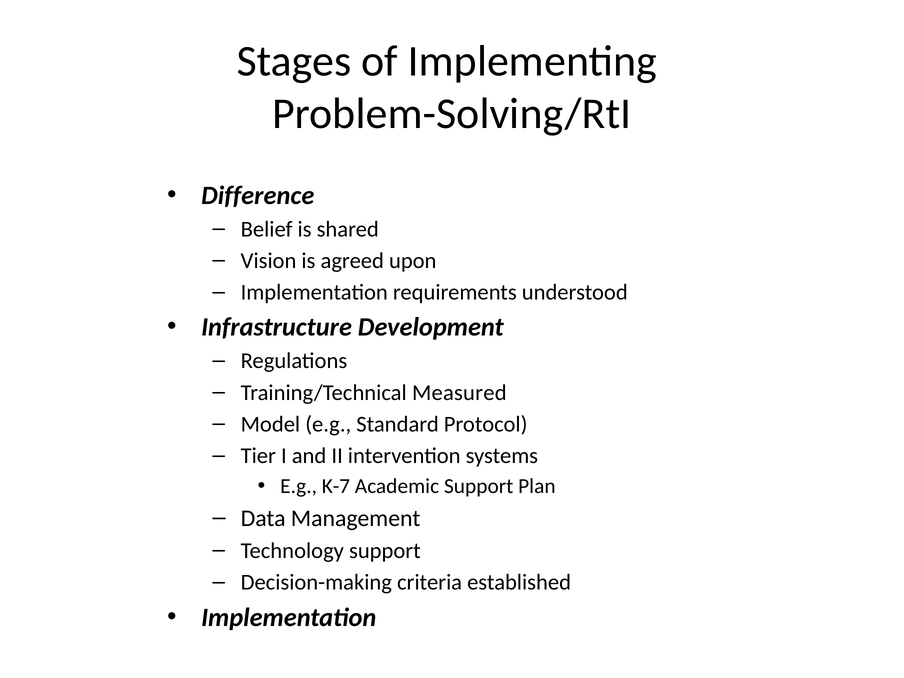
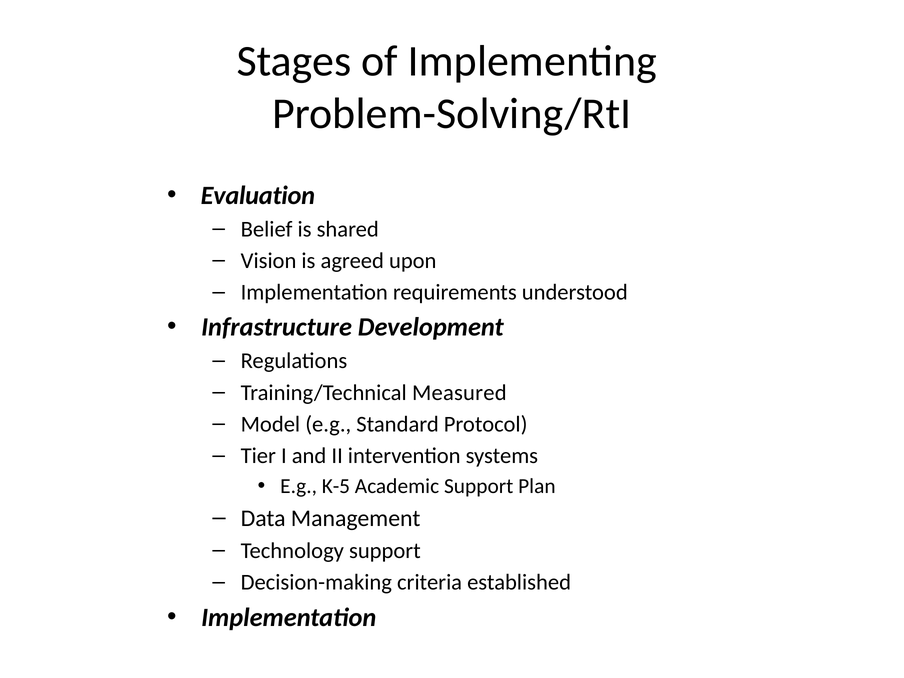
Difference: Difference -> Evaluation (258, 195)
K-7: K-7 -> K-5 (336, 486)
